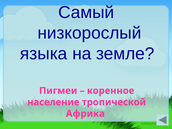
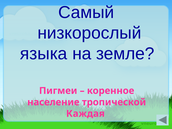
Африка: Африка -> Каждая (85, 114)
